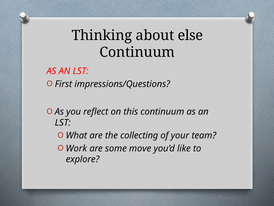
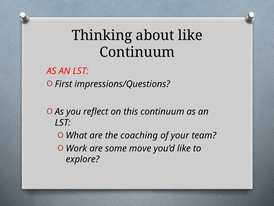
about else: else -> like (190, 35)
collecting: collecting -> coaching (139, 135)
